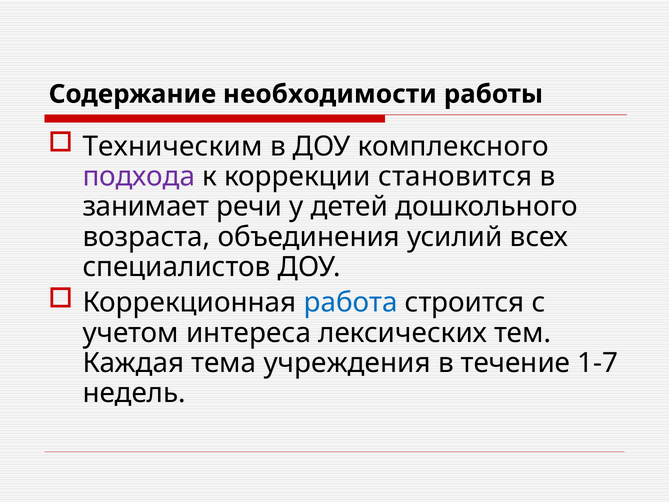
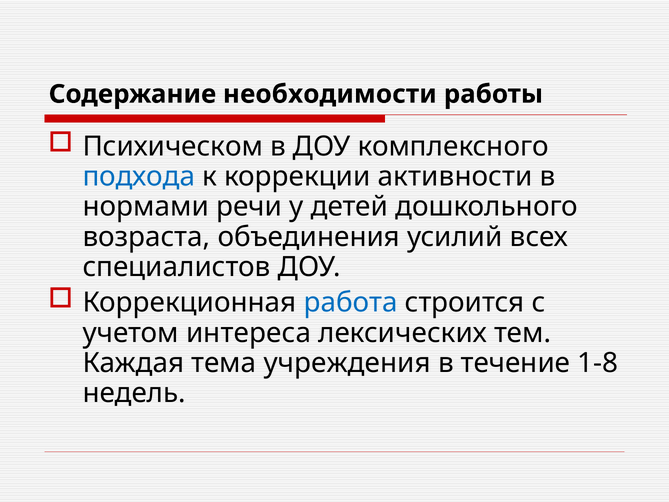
Техническим: Техническим -> Психическом (173, 146)
подхода colour: purple -> blue (139, 177)
становится: становится -> активности (455, 177)
занимает: занимает -> нормами (146, 207)
1-7: 1-7 -> 1-8 (598, 363)
